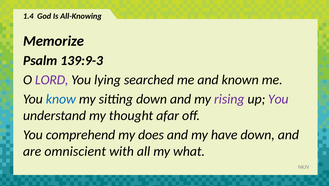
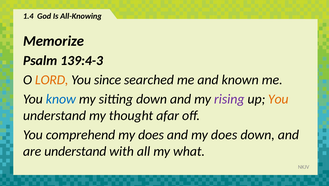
139:9-3: 139:9-3 -> 139:4-3 (82, 61)
LORD colour: purple -> orange (52, 80)
lying: lying -> since (108, 80)
You colour: purple -> orange (278, 99)
and my have: have -> does (224, 135)
are omniscient: omniscient -> understand (75, 151)
